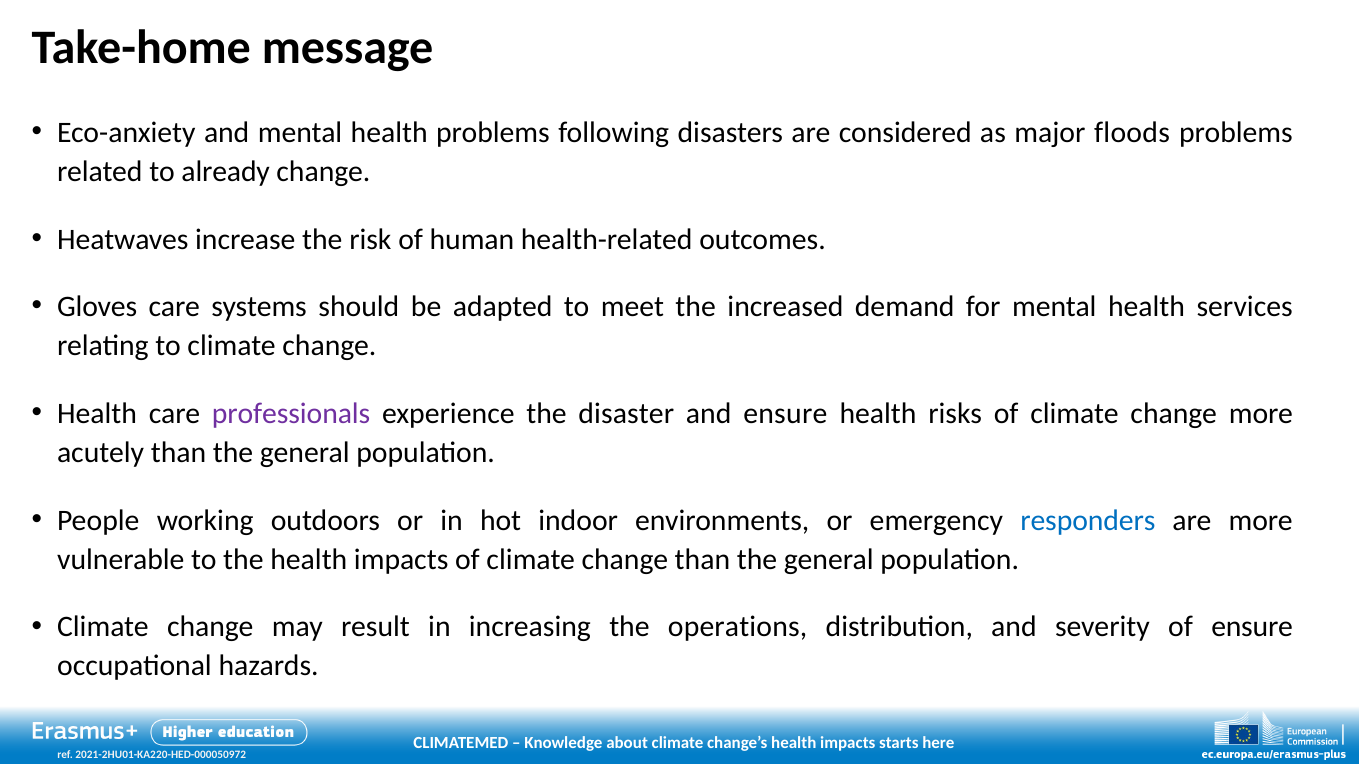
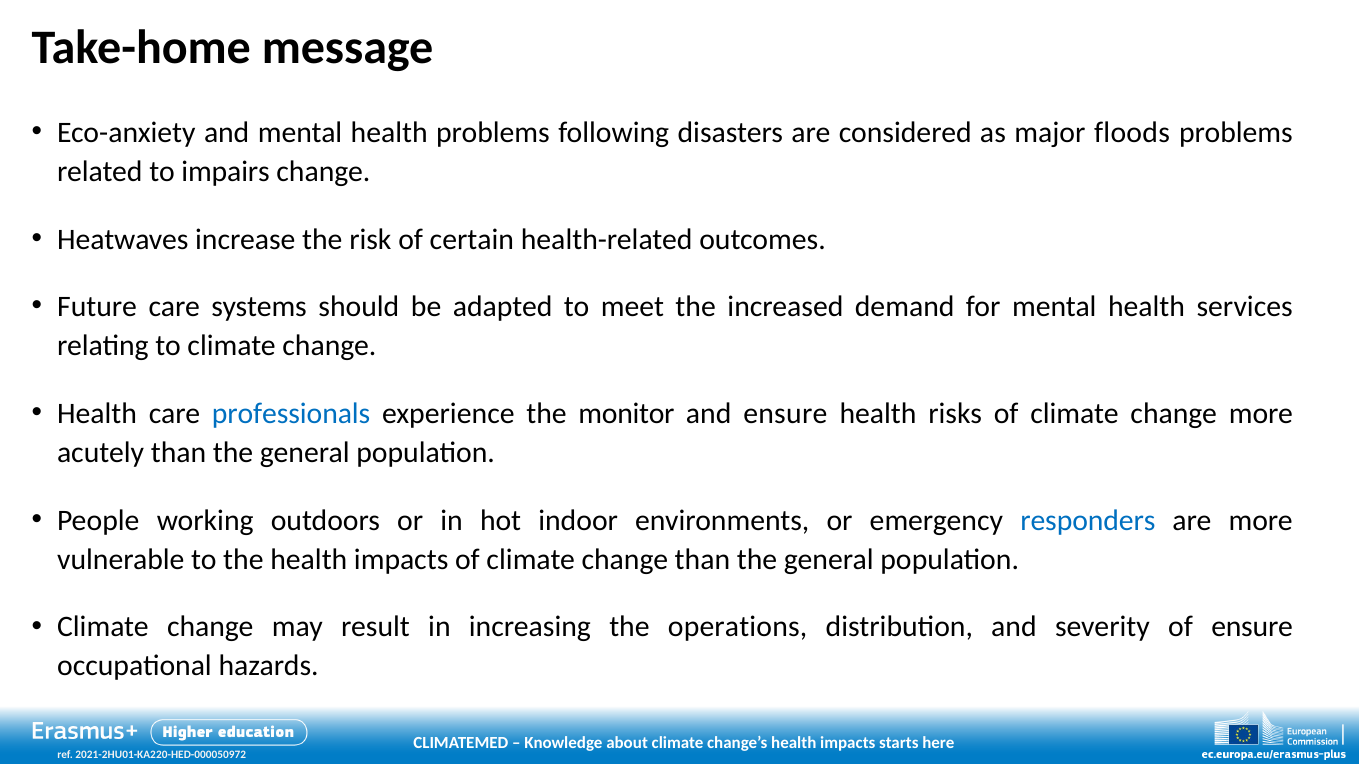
already: already -> impairs (226, 172)
human: human -> certain (472, 240)
Gloves: Gloves -> Future (97, 307)
professionals colour: purple -> blue (291, 414)
disaster: disaster -> monitor (627, 414)
